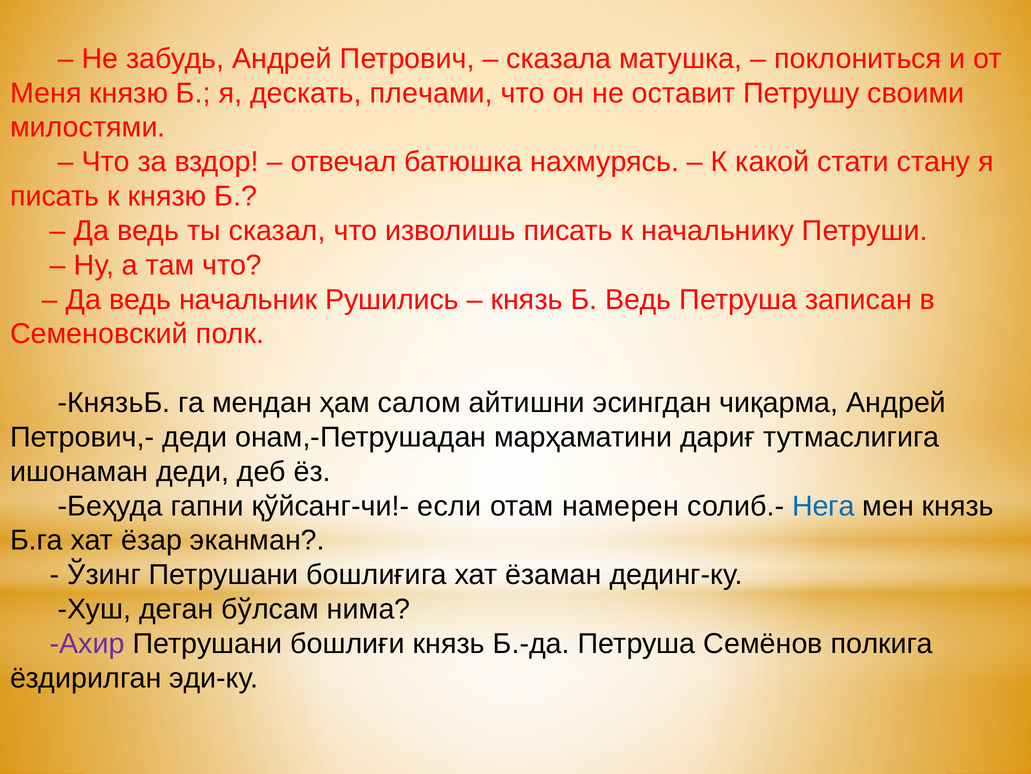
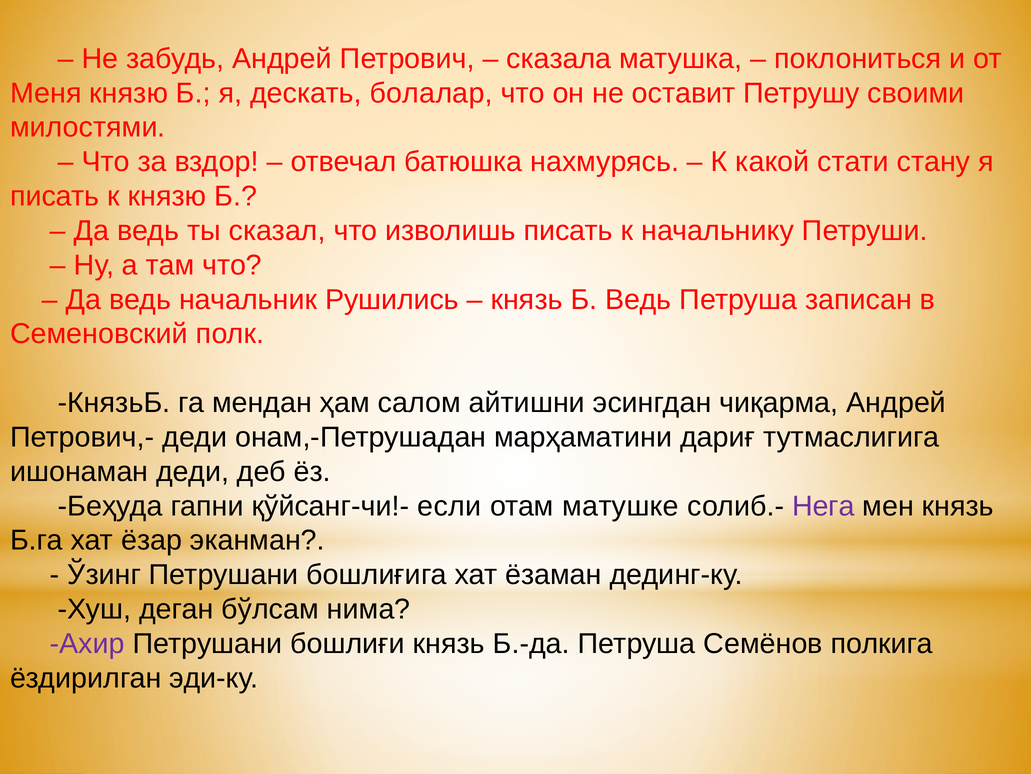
плечами: плечами -> болалар (431, 93)
намерен: намерен -> матушке (620, 506)
Нега colour: blue -> purple (823, 506)
